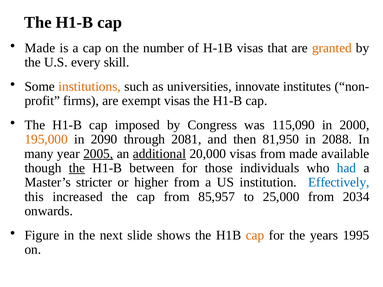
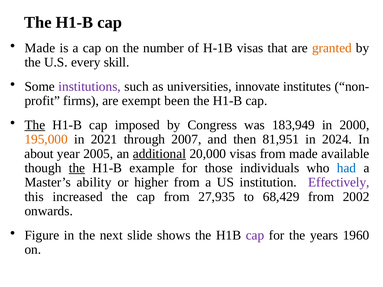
institutions colour: orange -> purple (90, 87)
exempt visas: visas -> been (177, 101)
The underline: none -> present (35, 125)
115,090: 115,090 -> 183,949 (293, 125)
2090: 2090 -> 2021 (104, 139)
2081: 2081 -> 2007 (186, 139)
81,950: 81,950 -> 81,951 (281, 139)
2088: 2088 -> 2024 (337, 139)
many: many -> about (39, 154)
2005 underline: present -> none (98, 154)
between: between -> example (152, 168)
stricter: stricter -> ability (94, 183)
Effectively colour: blue -> purple (339, 183)
85,957: 85,957 -> 27,935 (217, 197)
25,000: 25,000 -> 68,429 (281, 197)
2034: 2034 -> 2002 (356, 197)
cap colour: orange -> purple (255, 235)
1995: 1995 -> 1960 (356, 235)
